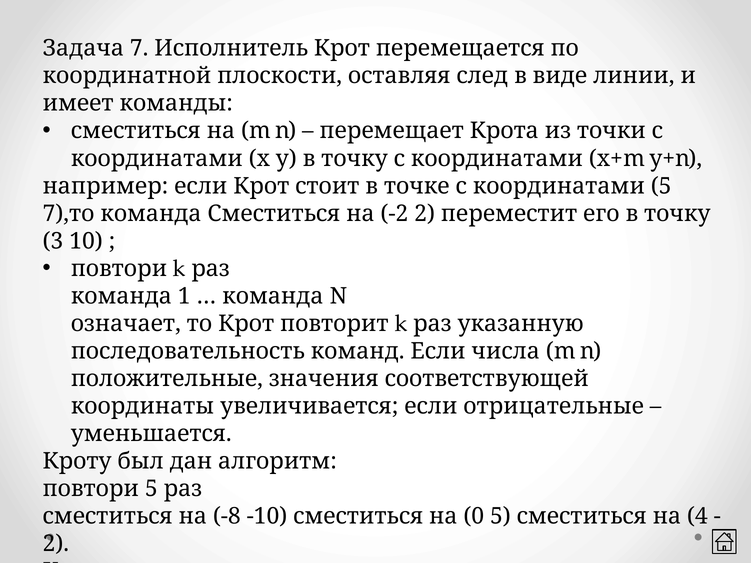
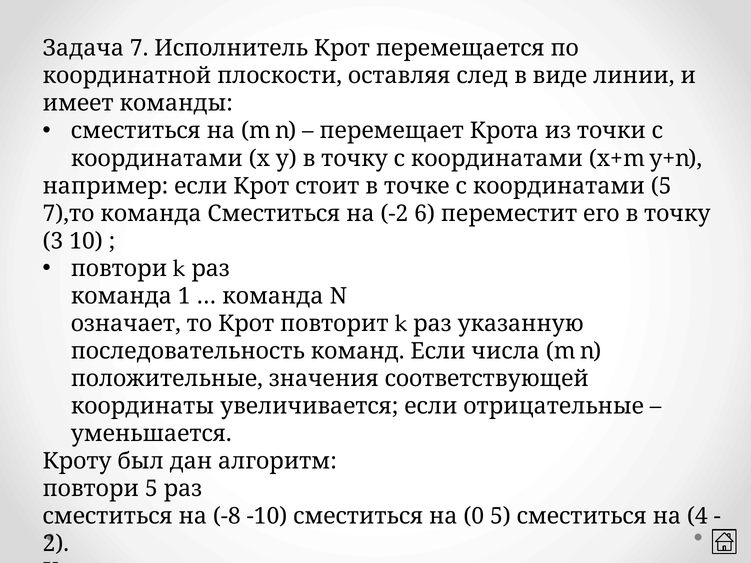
-2 2: 2 -> 6 (425, 214)
